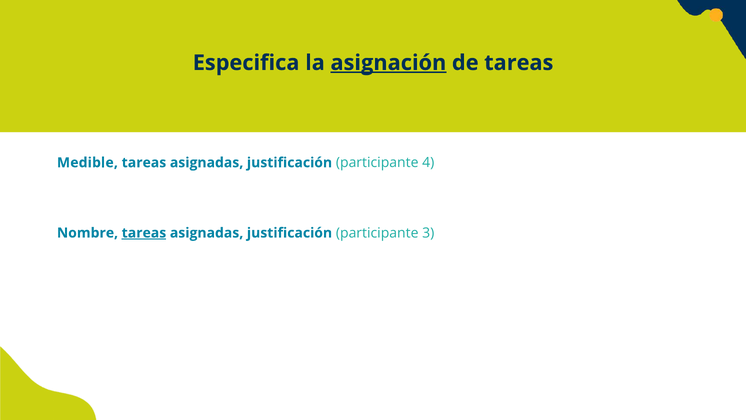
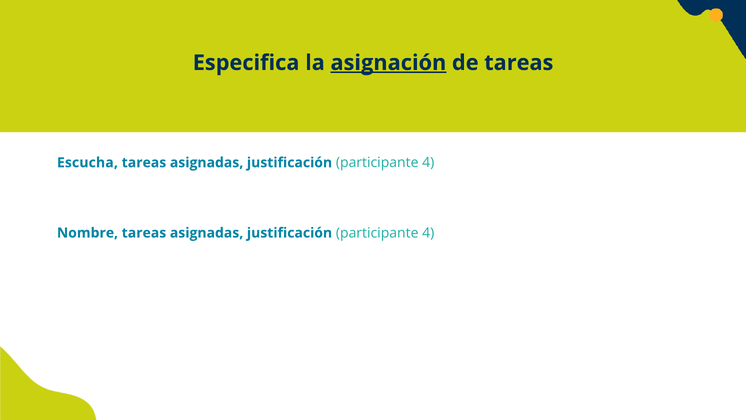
Medible: Medible -> Escucha (87, 162)
tareas underline: present -> none (144, 233)
3: 3 -> 4 (428, 233)
